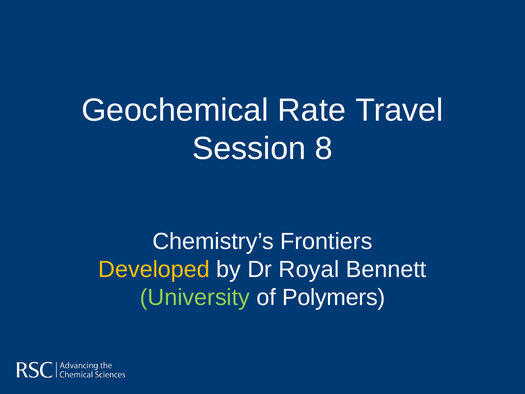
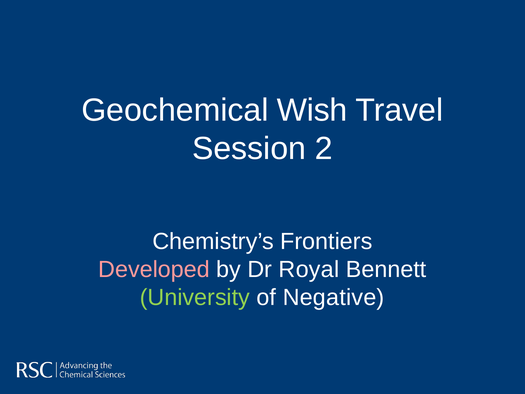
Rate: Rate -> Wish (312, 110)
8: 8 -> 2 (324, 149)
Developed colour: yellow -> pink (154, 269)
Polymers: Polymers -> Negative (334, 297)
